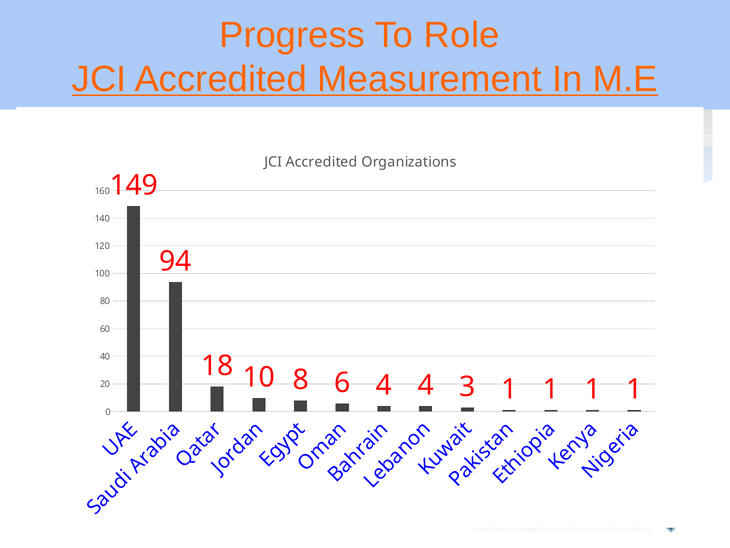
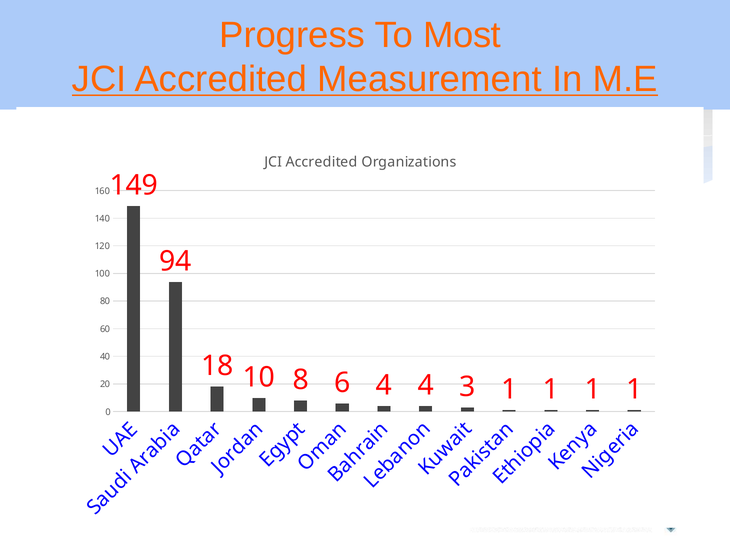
Role: Role -> Most (462, 35)
